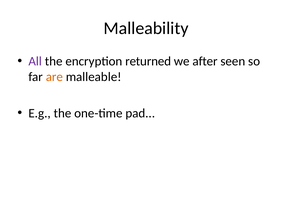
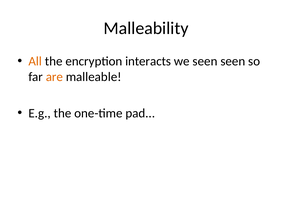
All colour: purple -> orange (35, 61)
returned: returned -> interacts (148, 61)
we after: after -> seen (205, 61)
